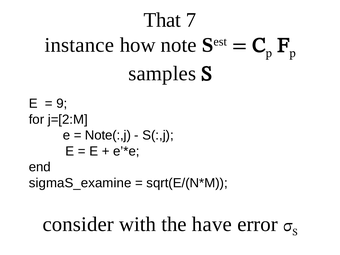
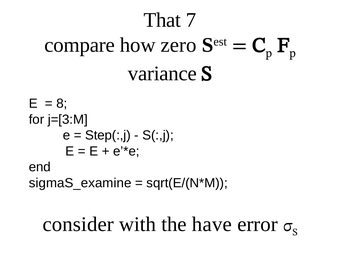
instance: instance -> compare (80, 45)
note: note -> zero (179, 45)
samples: samples -> variance (162, 73)
9: 9 -> 8 (62, 104)
j=[2:M: j=[2:M -> j=[3:M (68, 119)
Note(:,j: Note(:,j -> Step(:,j (108, 135)
